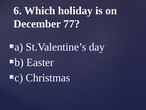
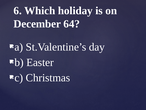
77: 77 -> 64 (72, 24)
